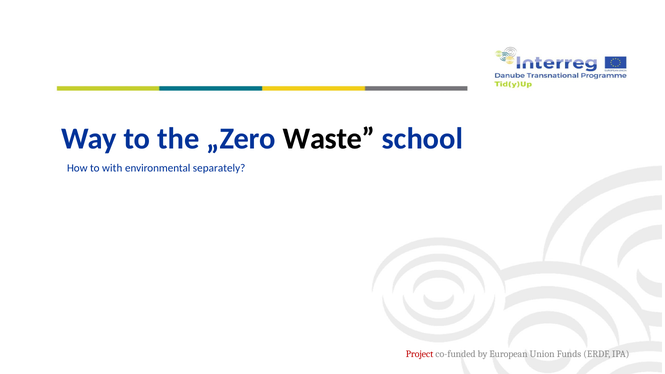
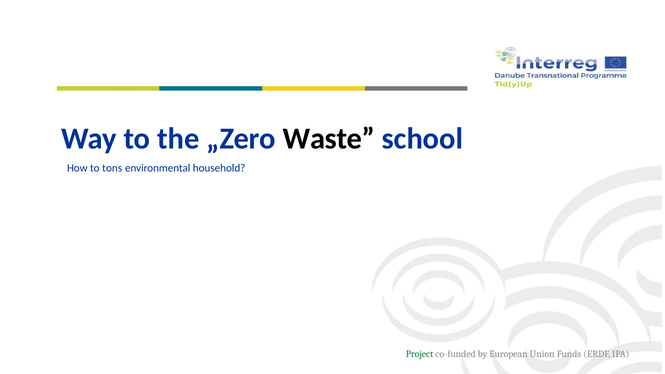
with: with -> tons (112, 168)
separately: separately -> household (219, 168)
Project colour: red -> green (420, 354)
